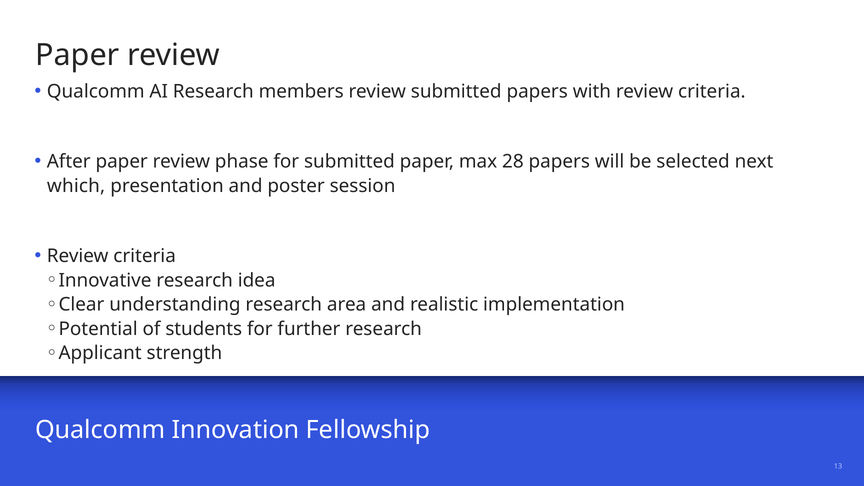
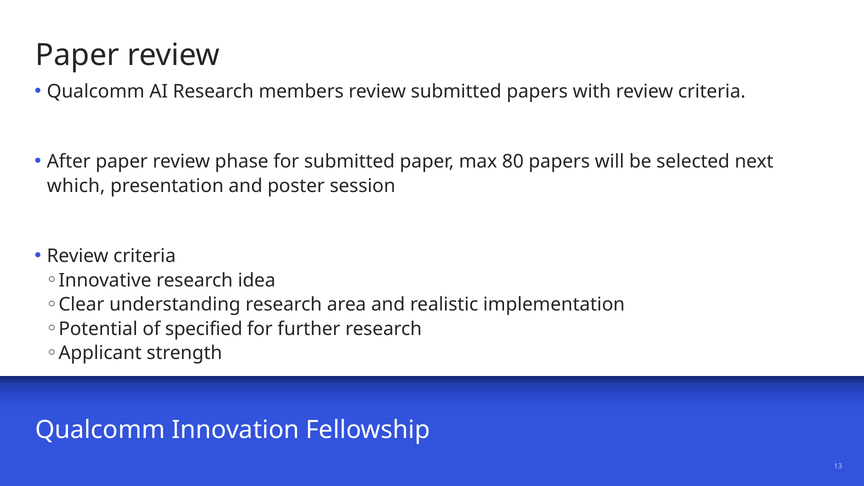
28: 28 -> 80 (513, 162)
students: students -> specified (204, 329)
